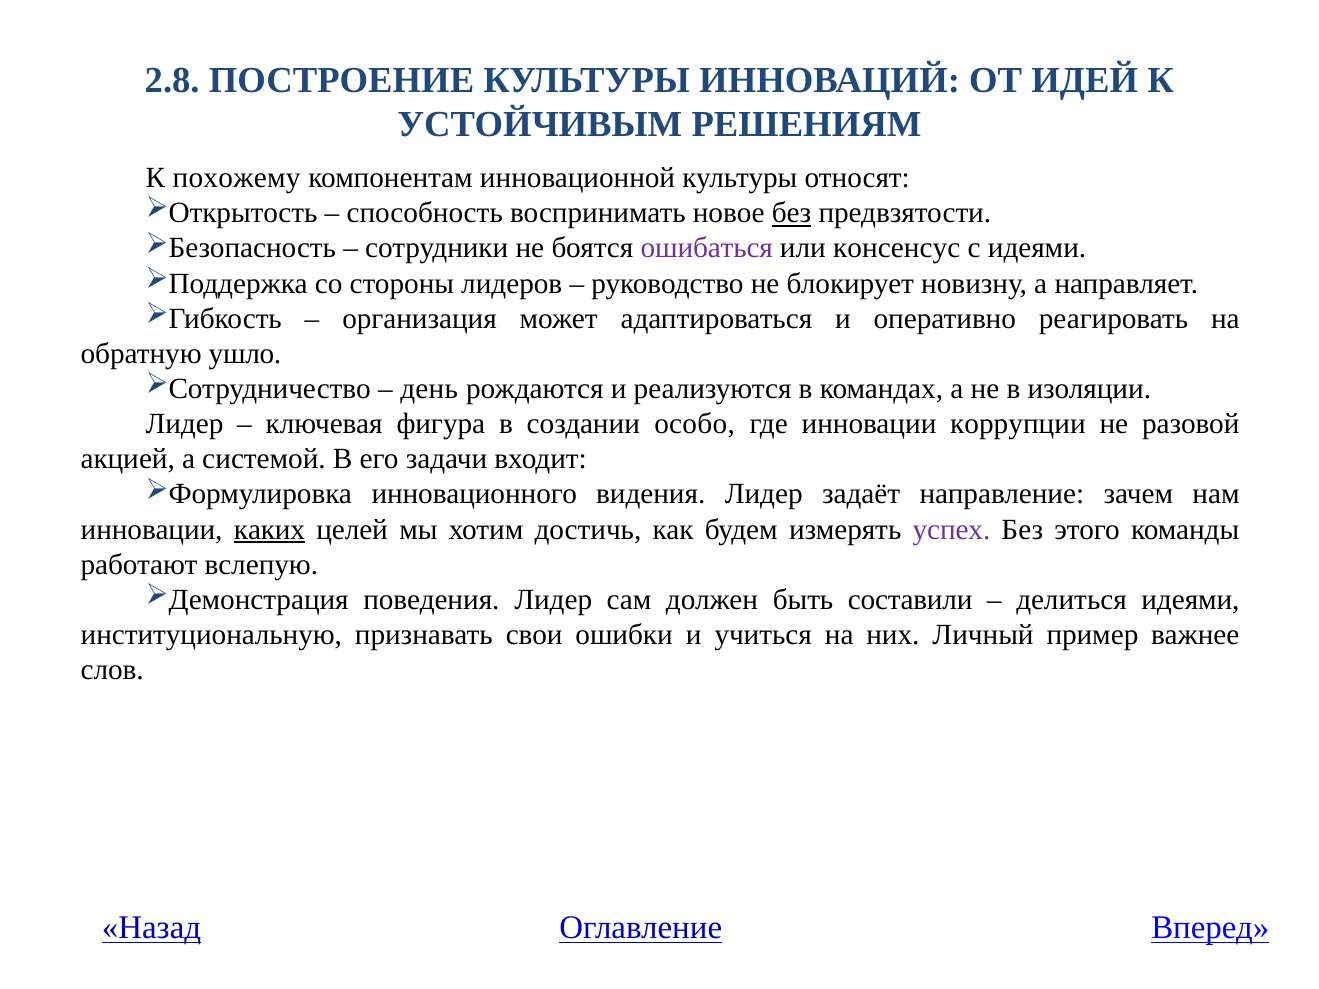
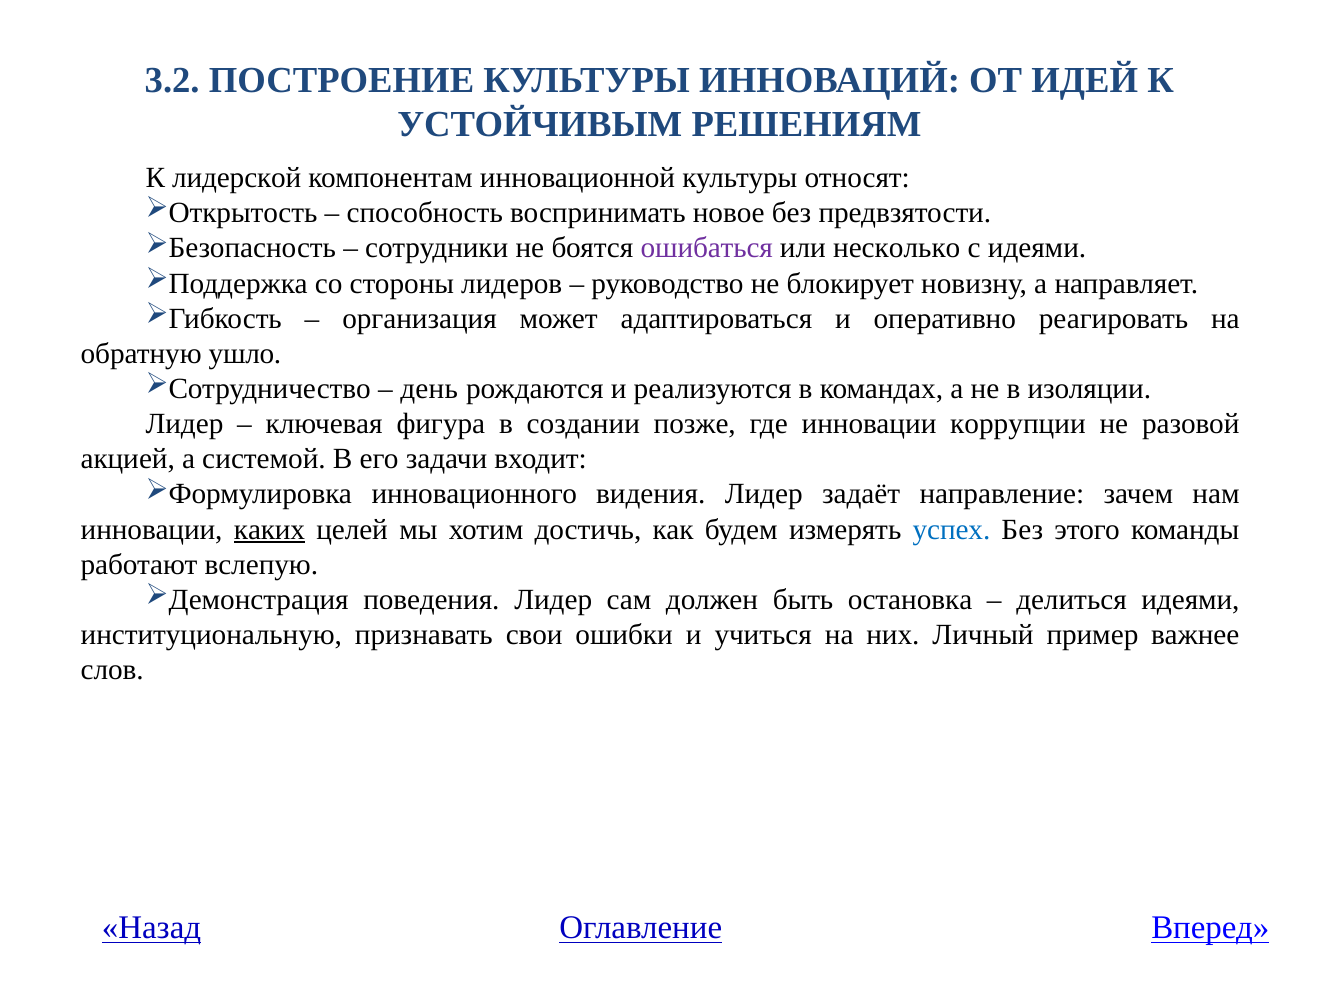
2.8: 2.8 -> 3.2 (172, 81)
похожему: похожему -> лидерской (237, 178)
без underline: present -> none (792, 213)
консенсус: консенсус -> несколько (897, 248)
особо: особо -> позже (695, 424)
успех colour: purple -> blue (951, 530)
составили: составили -> остановка (910, 600)
